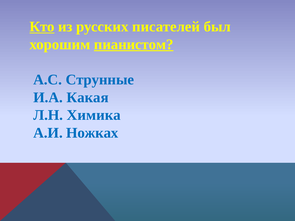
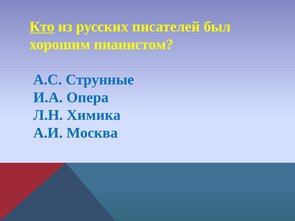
пианистом underline: present -> none (134, 44)
Какая: Какая -> Опера (88, 97)
Ножках: Ножках -> Москва (92, 133)
